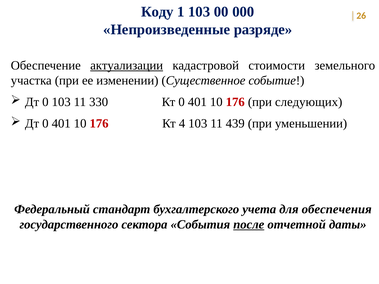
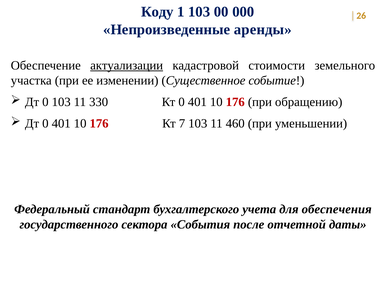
разряде: разряде -> аренды (263, 29)
следующих: следующих -> обращению (309, 102)
4: 4 -> 7 (182, 124)
439: 439 -> 460 (235, 124)
после underline: present -> none (249, 225)
